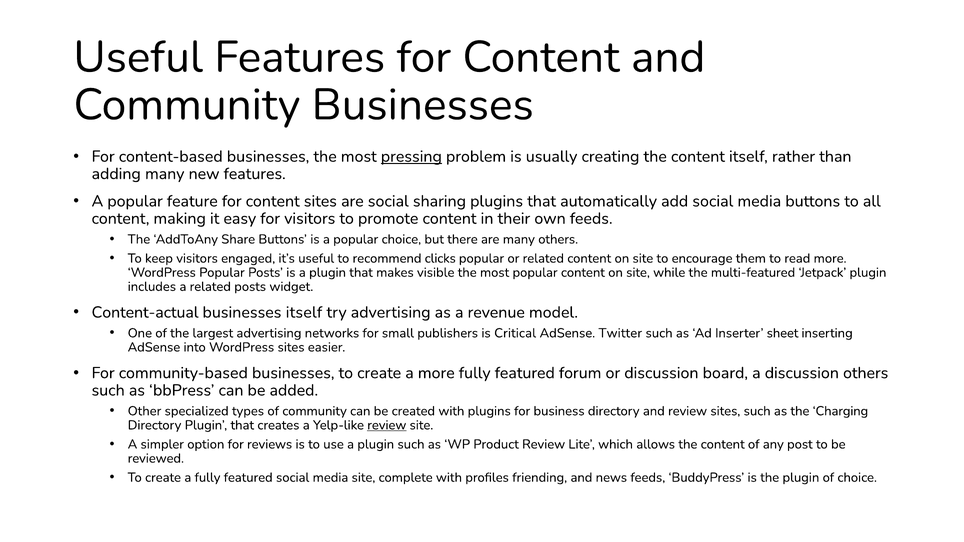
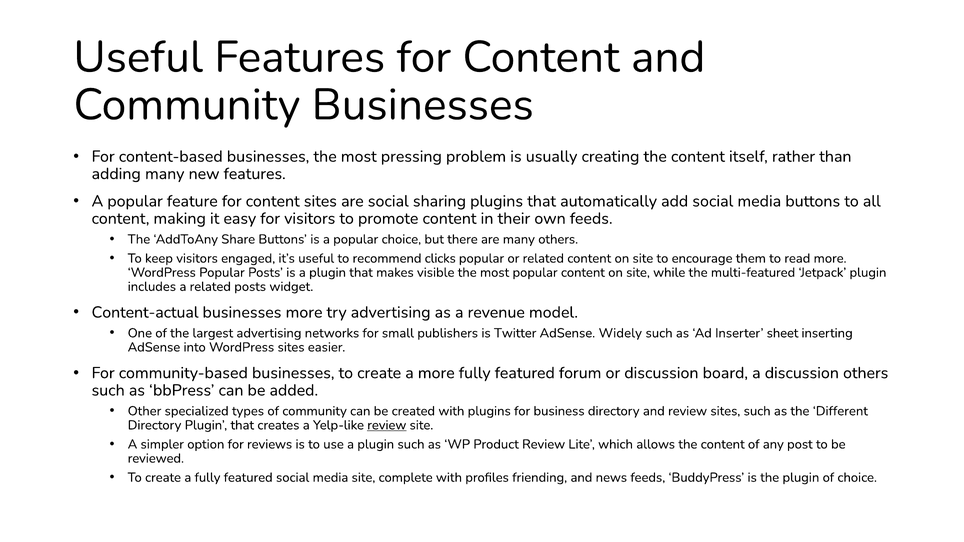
pressing underline: present -> none (411, 157)
businesses itself: itself -> more (304, 312)
Critical: Critical -> Twitter (515, 333)
Twitter: Twitter -> Widely (620, 333)
Charging: Charging -> Different (840, 411)
